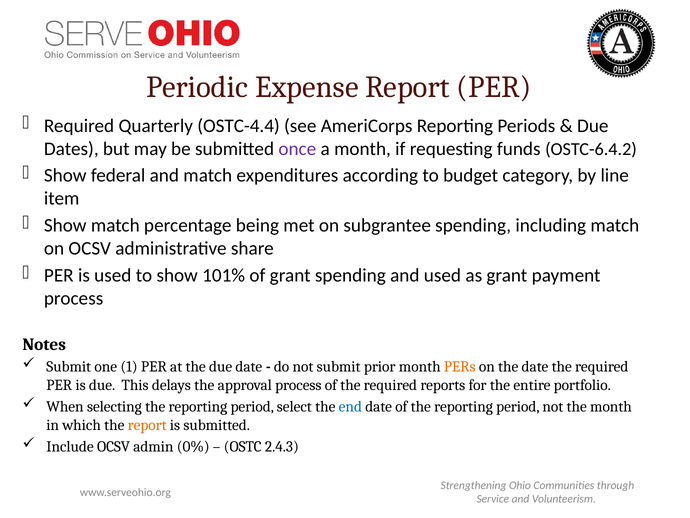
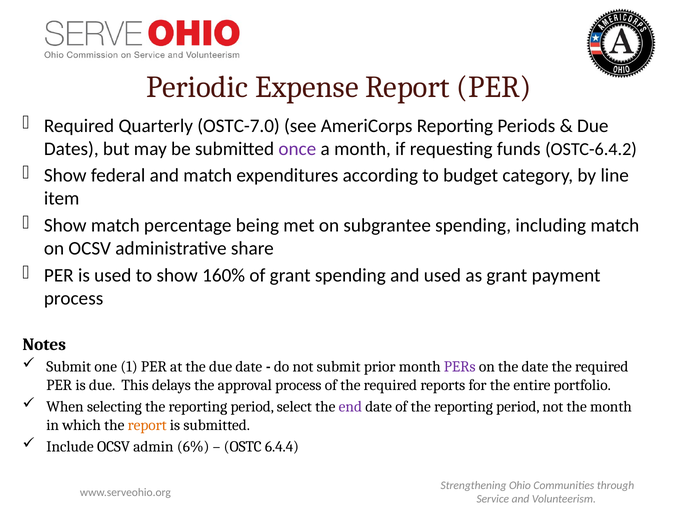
OSTC-4.4: OSTC-4.4 -> OSTC-7.0 (239, 126)
101%: 101% -> 160% (224, 275)
PERs colour: orange -> purple (460, 366)
end colour: blue -> purple (350, 406)
0%: 0% -> 6% (193, 446)
2.4.3: 2.4.3 -> 6.4.4 (282, 446)
